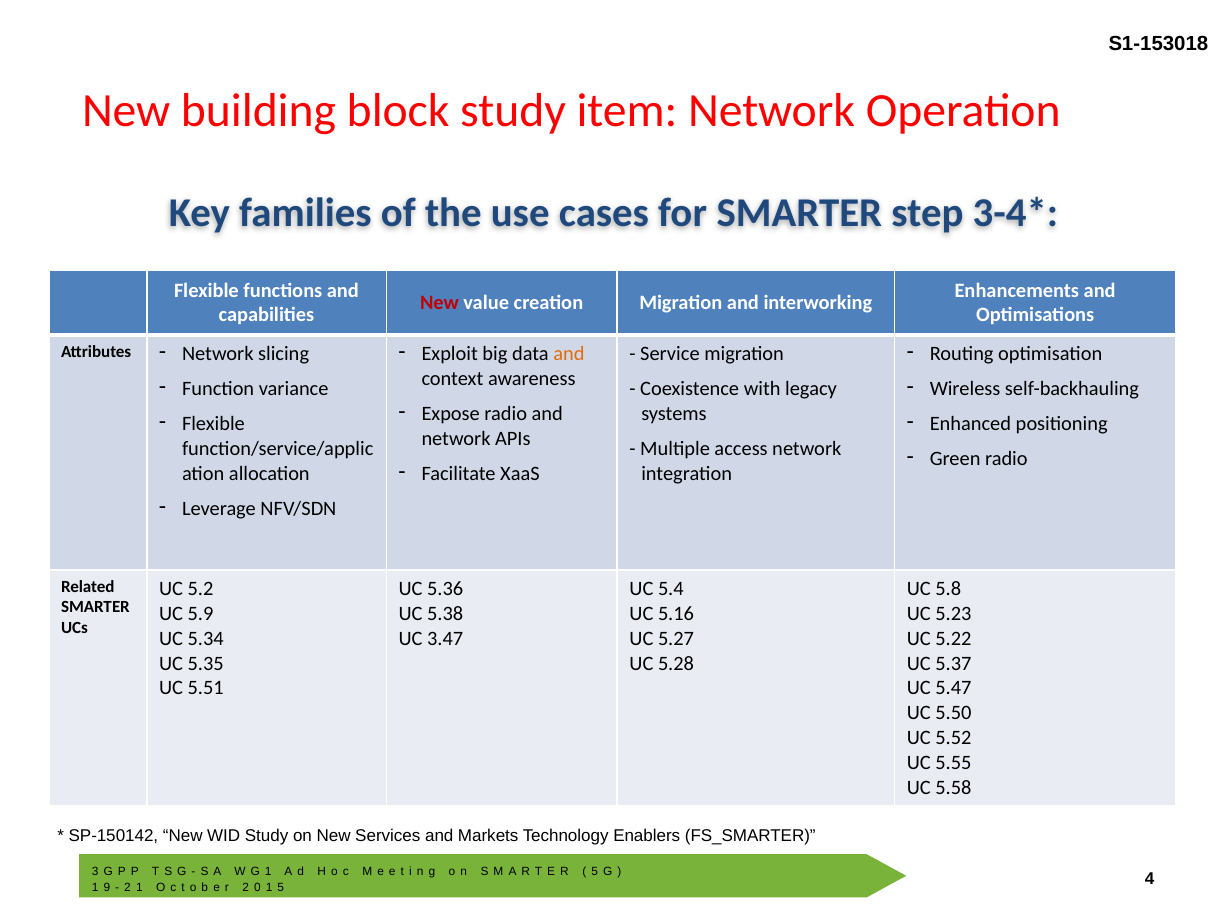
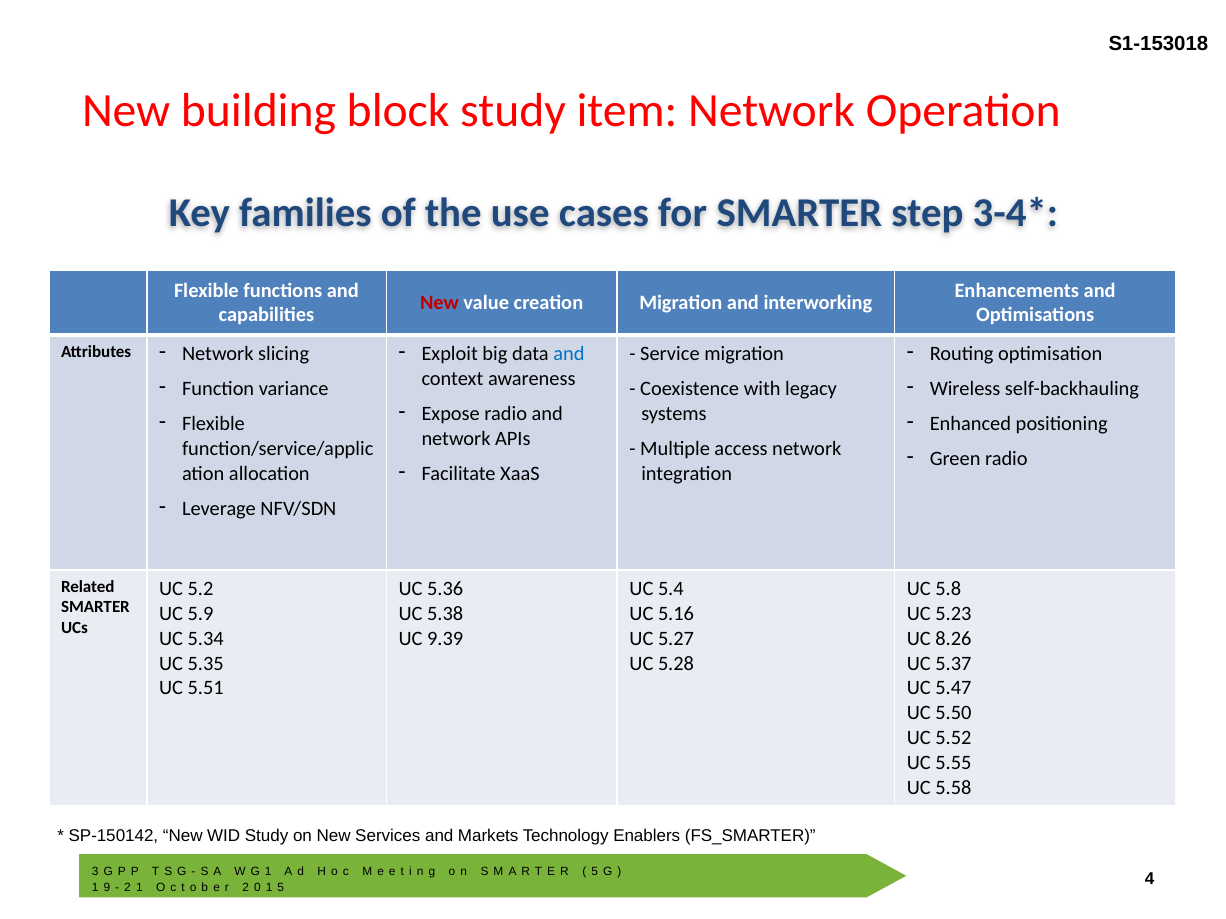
and colour: orange -> blue (569, 354)
3.47: 3.47 -> 9.39 (445, 639)
5.22: 5.22 -> 8.26 (953, 639)
